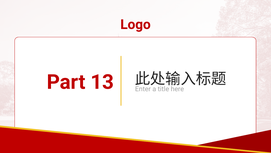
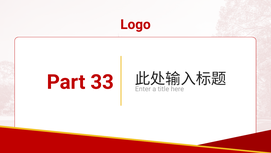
13: 13 -> 33 (102, 82)
